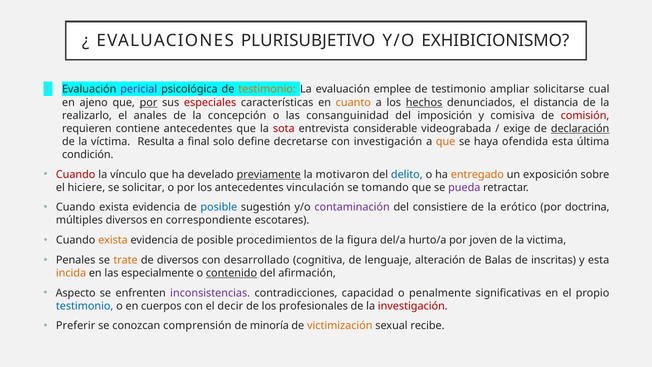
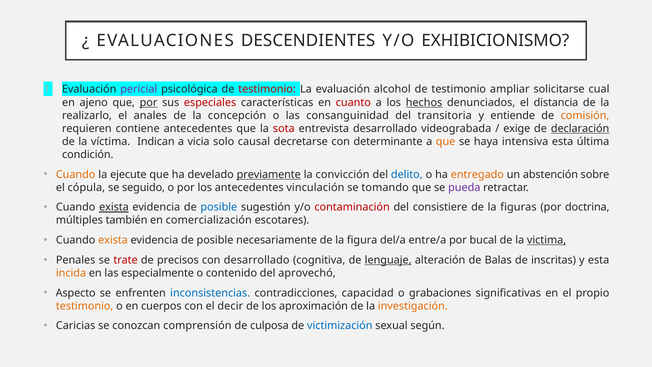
PLURISUBJETIVO: PLURISUBJETIVO -> DESCENDIENTES (308, 41)
testimonio colour: orange -> red (267, 89)
emplee: emplee -> alcohol (392, 89)
cuanto colour: orange -> red (353, 102)
imposición: imposición -> transitoria (445, 115)
comisiva: comisiva -> entiende (513, 115)
comisión colour: red -> orange (585, 115)
entrevista considerable: considerable -> desarrollado (385, 128)
Resulta: Resulta -> Indican (156, 141)
final: final -> vicia (199, 141)
define: define -> causal (254, 141)
con investigación: investigación -> determinante (388, 141)
ofendida: ofendida -> intensiva (525, 141)
Cuando colour: red -> orange (76, 174)
vínculo: vínculo -> ejecute (128, 174)
motivaron: motivaron -> convicción (343, 174)
exposición: exposición -> abstención (550, 174)
hiciere: hiciere -> cópula (86, 187)
solicitar: solicitar -> seguido (144, 187)
exista underline: none -> present (114, 207)
contaminación colour: purple -> red (352, 207)
erótico: erótico -> figuras (519, 207)
múltiples diversos: diversos -> también (127, 220)
correspondiente: correspondiente -> comercialización (209, 220)
procedimientos: procedimientos -> necesariamente (277, 240)
hurto/a: hurto/a -> entre/a (427, 240)
joven: joven -> bucal (483, 240)
victima underline: none -> present (547, 240)
trate colour: orange -> red (126, 260)
de diversos: diversos -> precisos (178, 260)
lenguaje underline: none -> present (388, 260)
contenido underline: present -> none (231, 273)
afirmación: afirmación -> aprovechó (307, 273)
inconsistencias colour: purple -> blue (210, 293)
penalmente: penalmente -> grabaciones (440, 293)
testimonio colour: blue -> orange (85, 306)
profesionales: profesionales -> aproximación (313, 306)
investigación colour: red -> orange (413, 306)
Preferir: Preferir -> Caricias (76, 326)
minoría: minoría -> culposa (269, 326)
victimización colour: orange -> blue (340, 326)
recibe: recibe -> según (428, 326)
